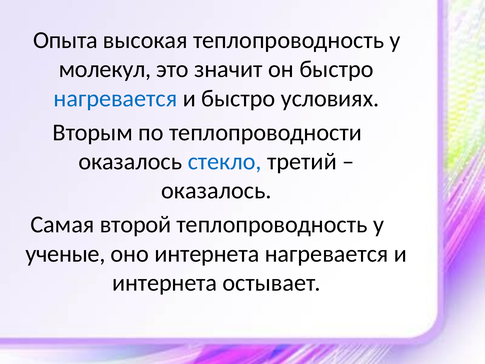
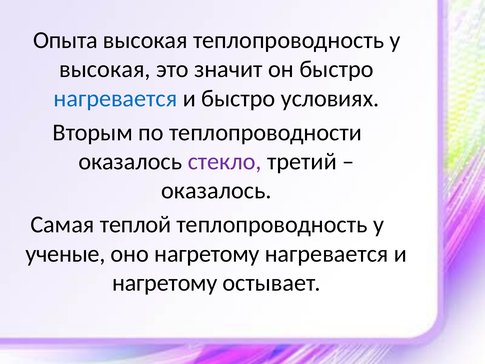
молекул: молекул -> высокая (105, 69)
стекло colour: blue -> purple (225, 161)
второй: второй -> теплой (136, 224)
оно интернета: интернета -> нагретому (207, 254)
интернета: интернета -> нагретому (165, 283)
